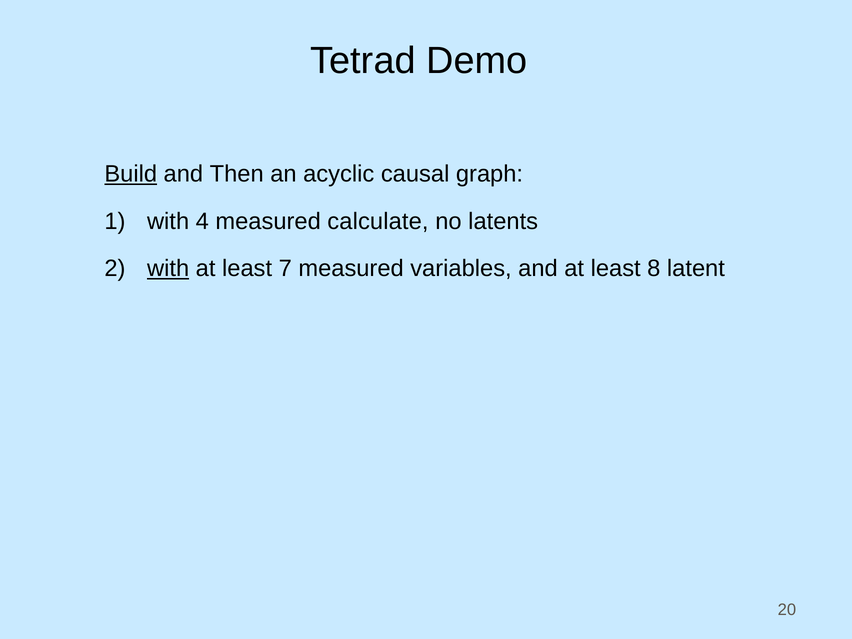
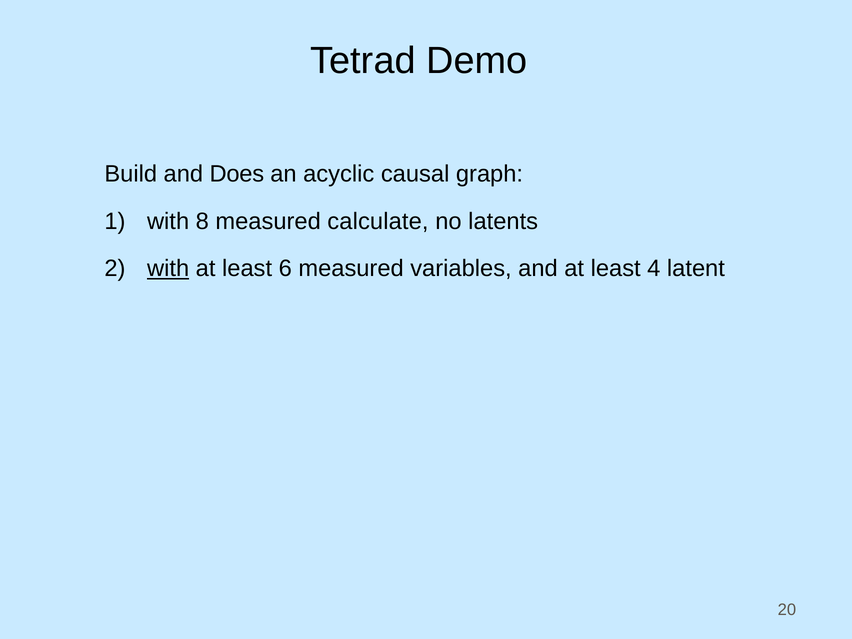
Build underline: present -> none (131, 174)
Then: Then -> Does (237, 174)
4: 4 -> 8 (202, 221)
7: 7 -> 6 (285, 269)
8: 8 -> 4 (654, 269)
